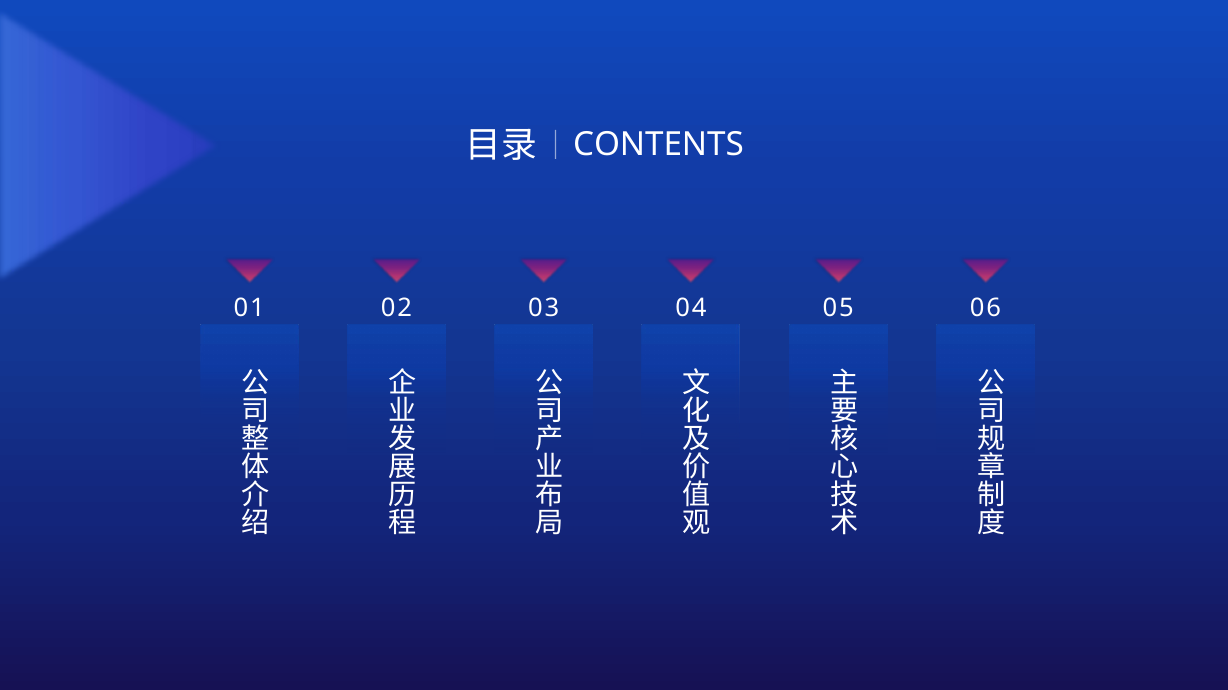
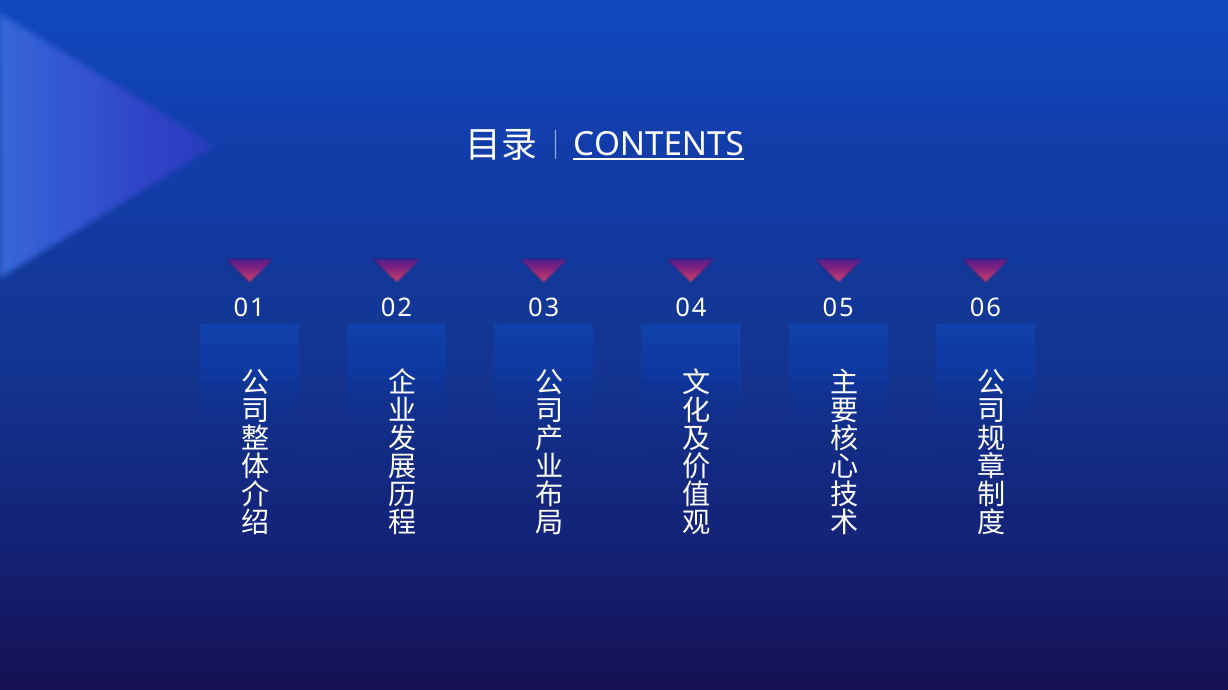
CONTENTS underline: none -> present (658, 145)
